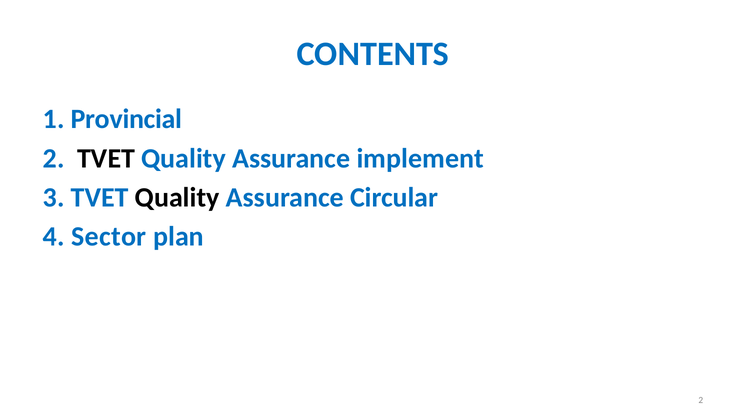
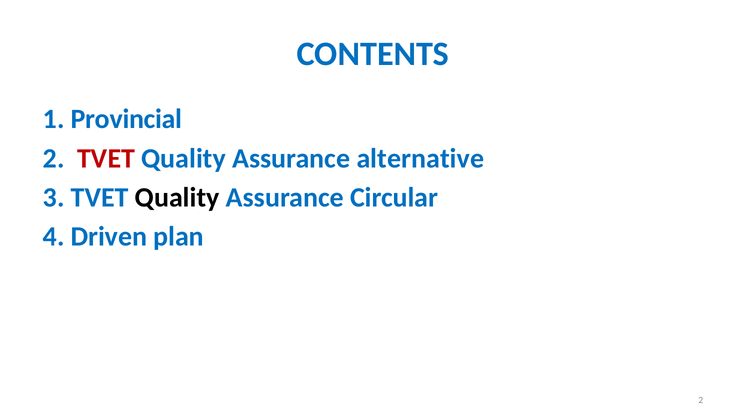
TVET colour: black -> red (106, 159)
implement: implement -> alternative (420, 159)
Sector: Sector -> Driven (109, 237)
